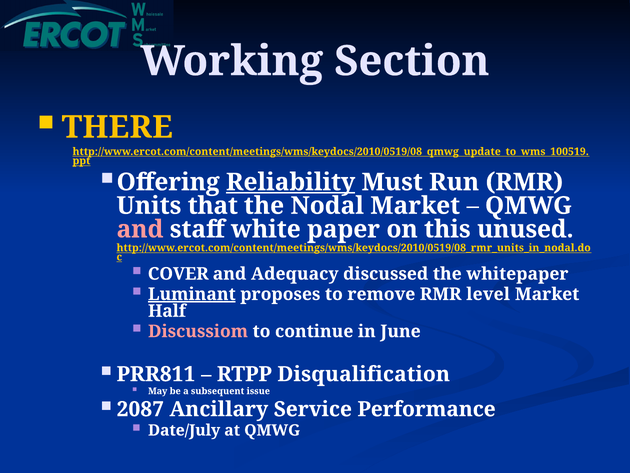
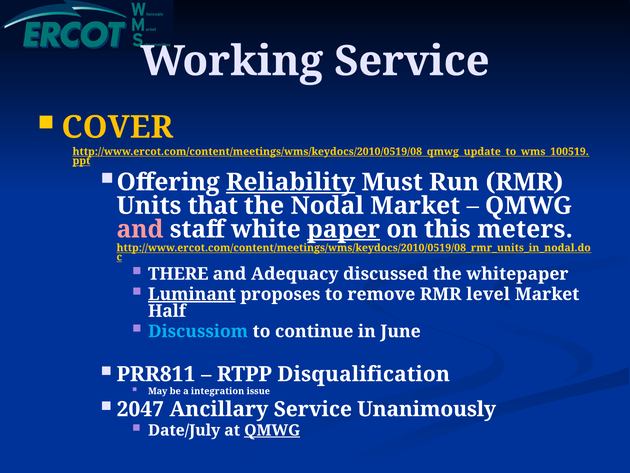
Working Section: Section -> Service (412, 61)
THERE: THERE -> COVER (117, 127)
paper underline: none -> present (344, 229)
unused: unused -> meters (525, 229)
COVER: COVER -> THERE (178, 274)
Discussiom colour: pink -> light blue (198, 331)
subsequent: subsequent -> integration (218, 391)
2087: 2087 -> 2047 (140, 409)
Performance: Performance -> Unanimously (427, 409)
QMWG underline: none -> present (272, 430)
